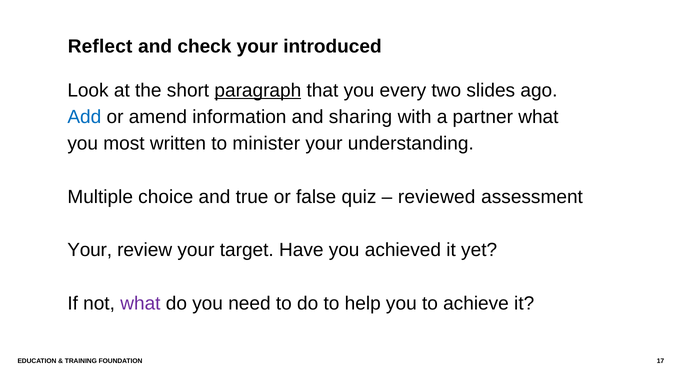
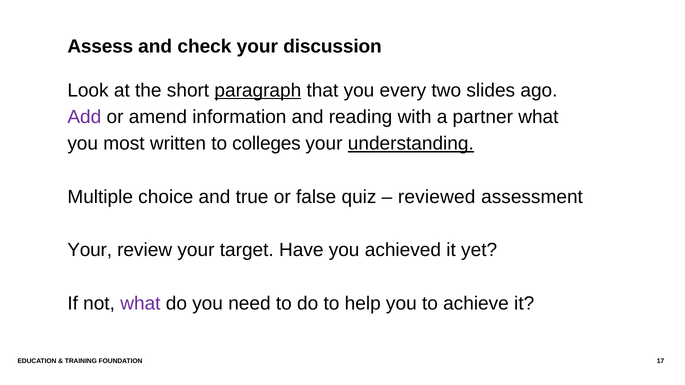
Reflect: Reflect -> Assess (100, 47)
introduced: introduced -> discussion (332, 47)
Add colour: blue -> purple (84, 117)
sharing: sharing -> reading (361, 117)
minister: minister -> colleges (266, 144)
understanding underline: none -> present (411, 144)
